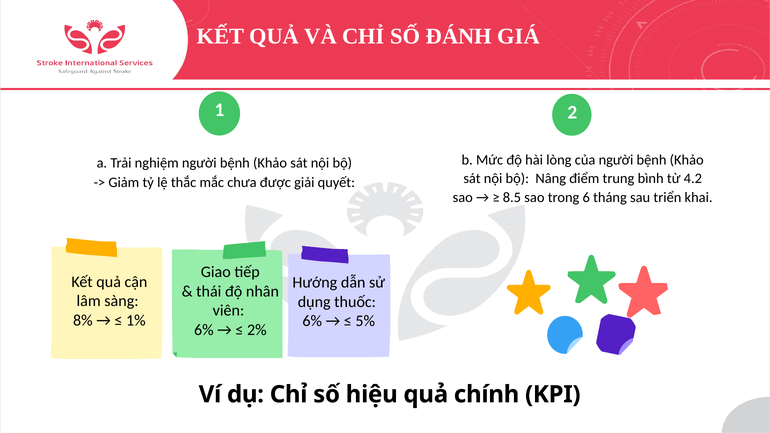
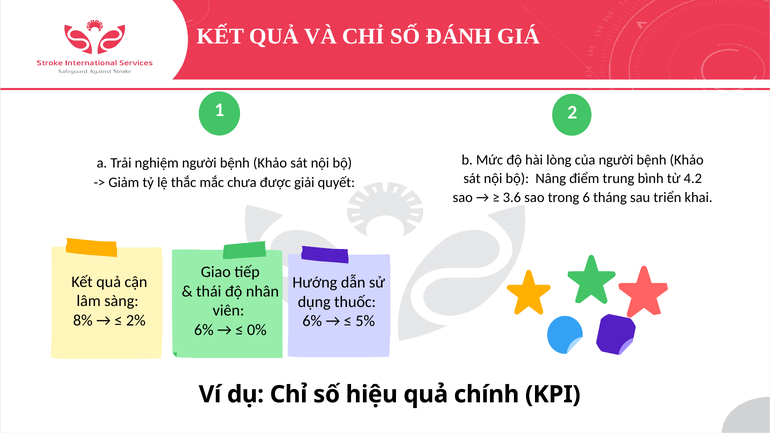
8.5: 8.5 -> 3.6 (512, 197)
1%: 1% -> 2% (136, 320)
2%: 2% -> 0% (257, 330)
